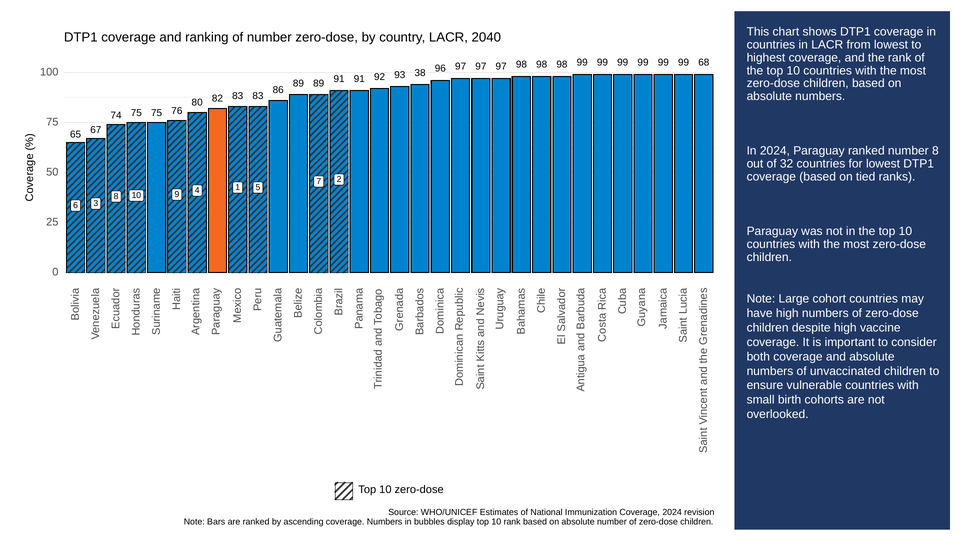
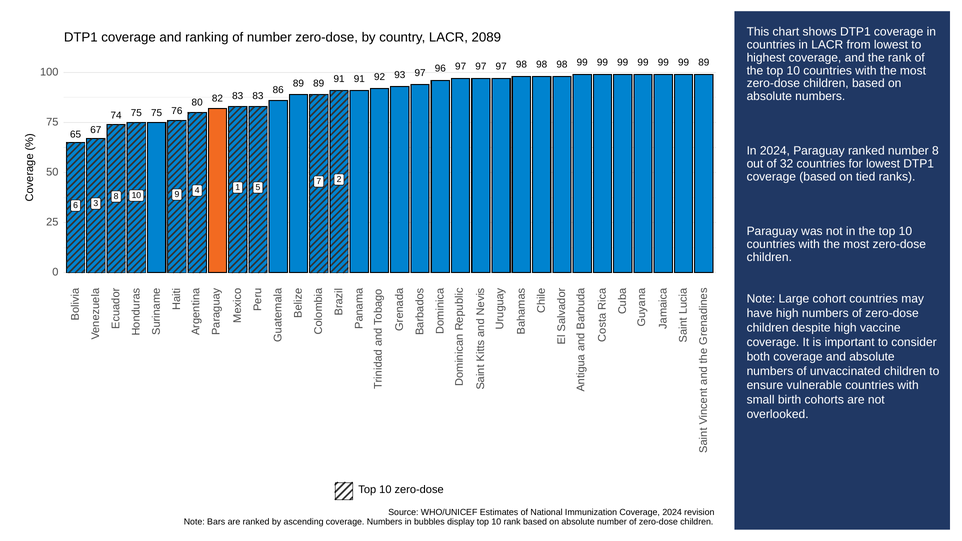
2040: 2040 -> 2089 (486, 37)
99 68: 68 -> 89 (704, 62)
93 38: 38 -> 97 (420, 73)
